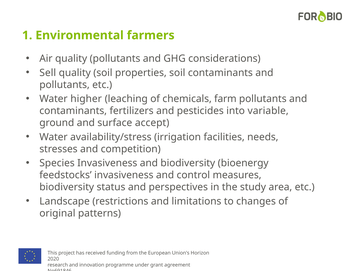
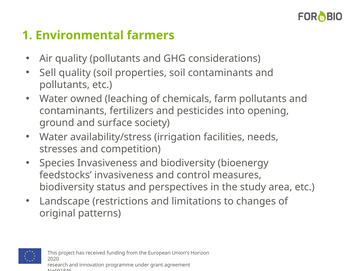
higher: higher -> owned (86, 99)
variable: variable -> opening (268, 111)
accept: accept -> society (152, 123)
